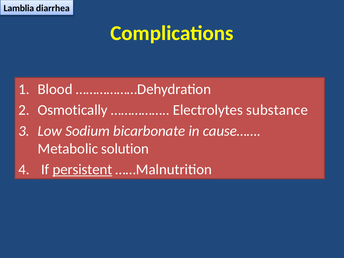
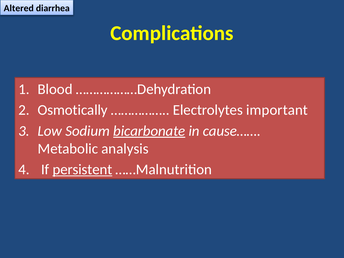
Lamblia: Lamblia -> Altered (19, 8)
substance: substance -> important (277, 110)
bicarbonate underline: none -> present (149, 131)
solution: solution -> analysis (125, 149)
